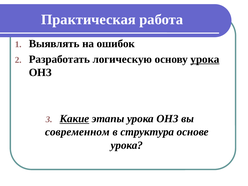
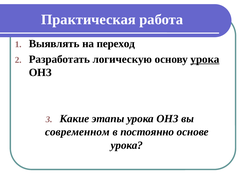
ошибок: ошибок -> переход (116, 44)
Какие underline: present -> none (74, 119)
структура: структура -> постоянно (147, 132)
